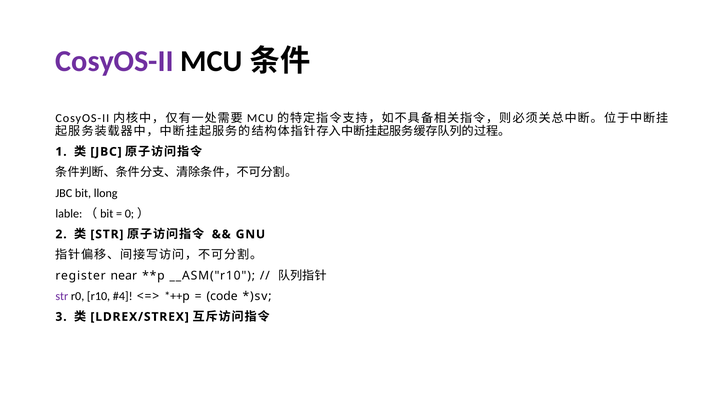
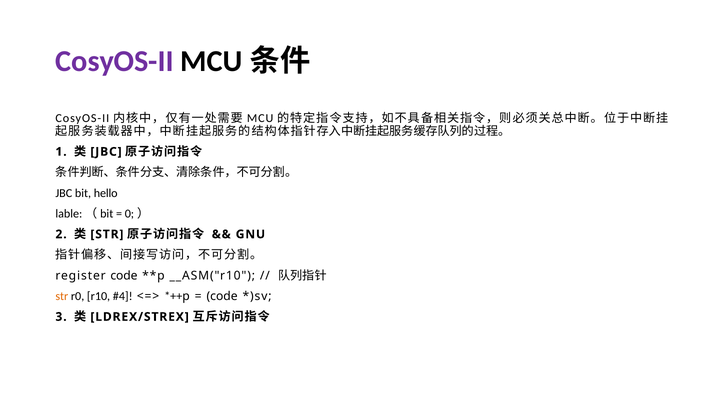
llong: llong -> hello (106, 193)
register near: near -> code (124, 275)
str colour: purple -> orange (62, 296)
